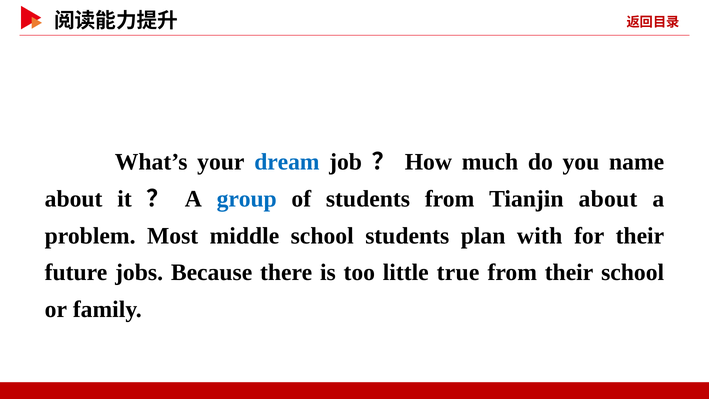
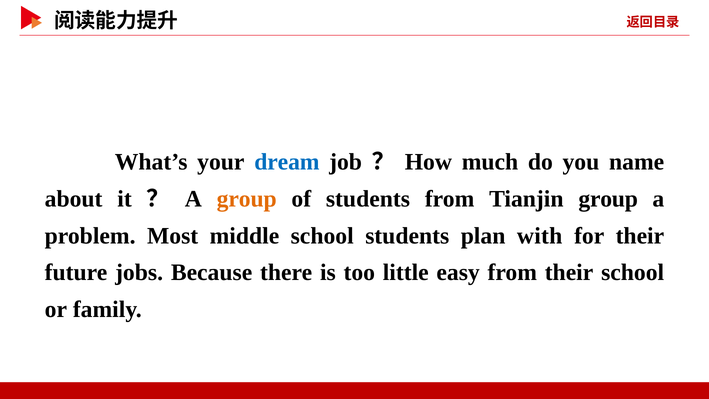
group colour: blue -> orange (247, 199)
Tianjin about: about -> group (608, 199)
true: true -> easy (458, 272)
